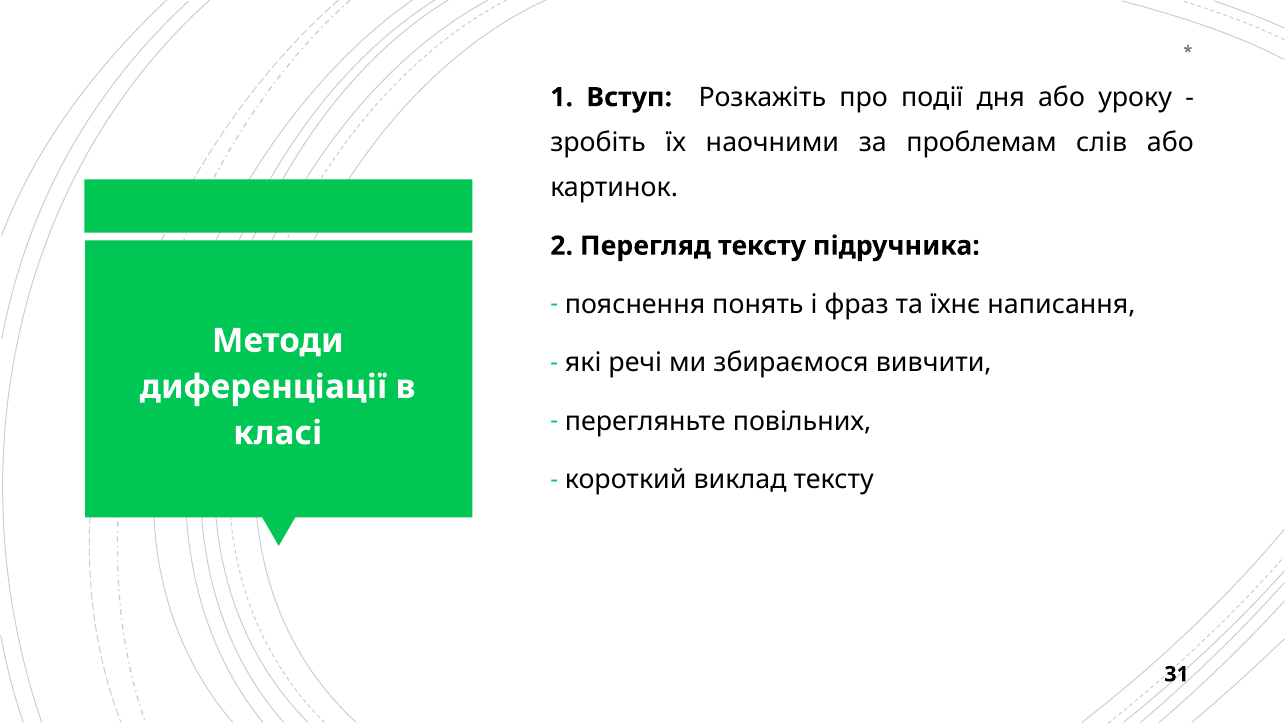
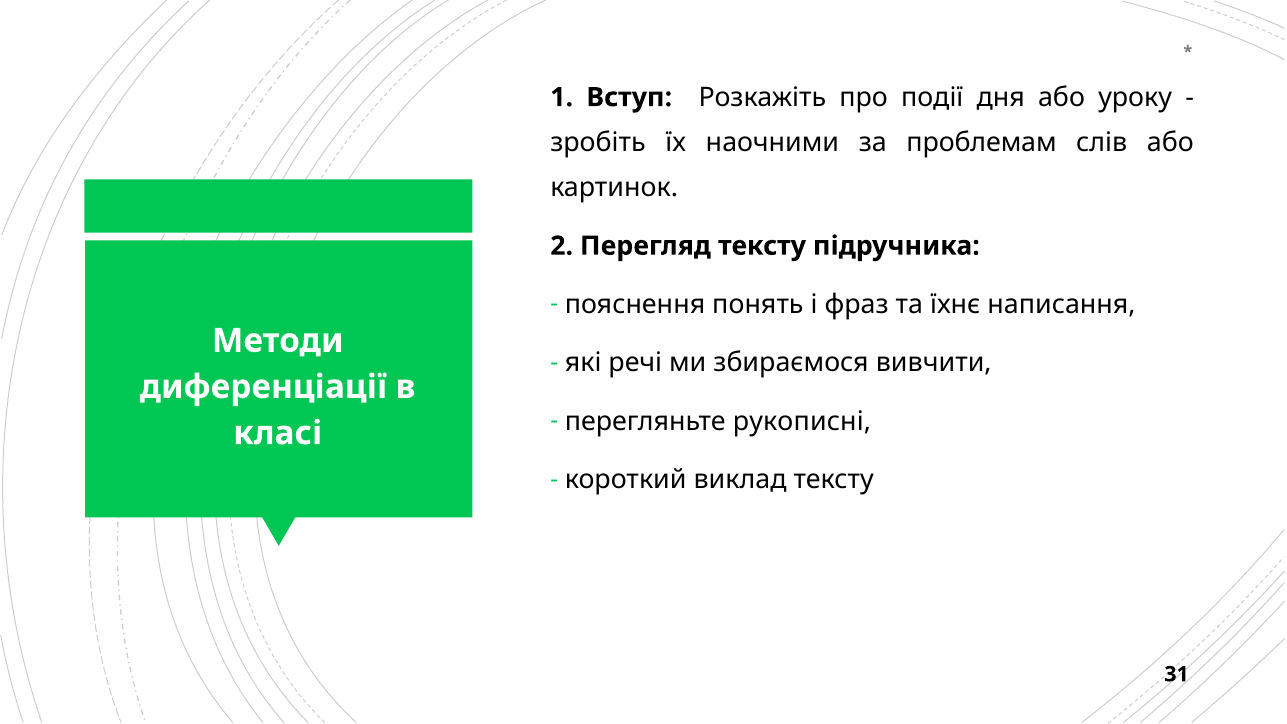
повільних: повільних -> рукописні (802, 421)
